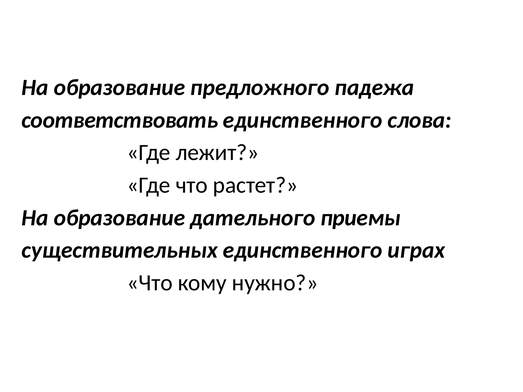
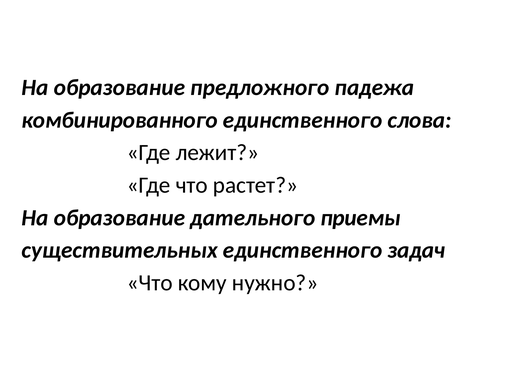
соответствовать: соответствовать -> комбинированного (120, 120)
играх: играх -> задач (416, 250)
